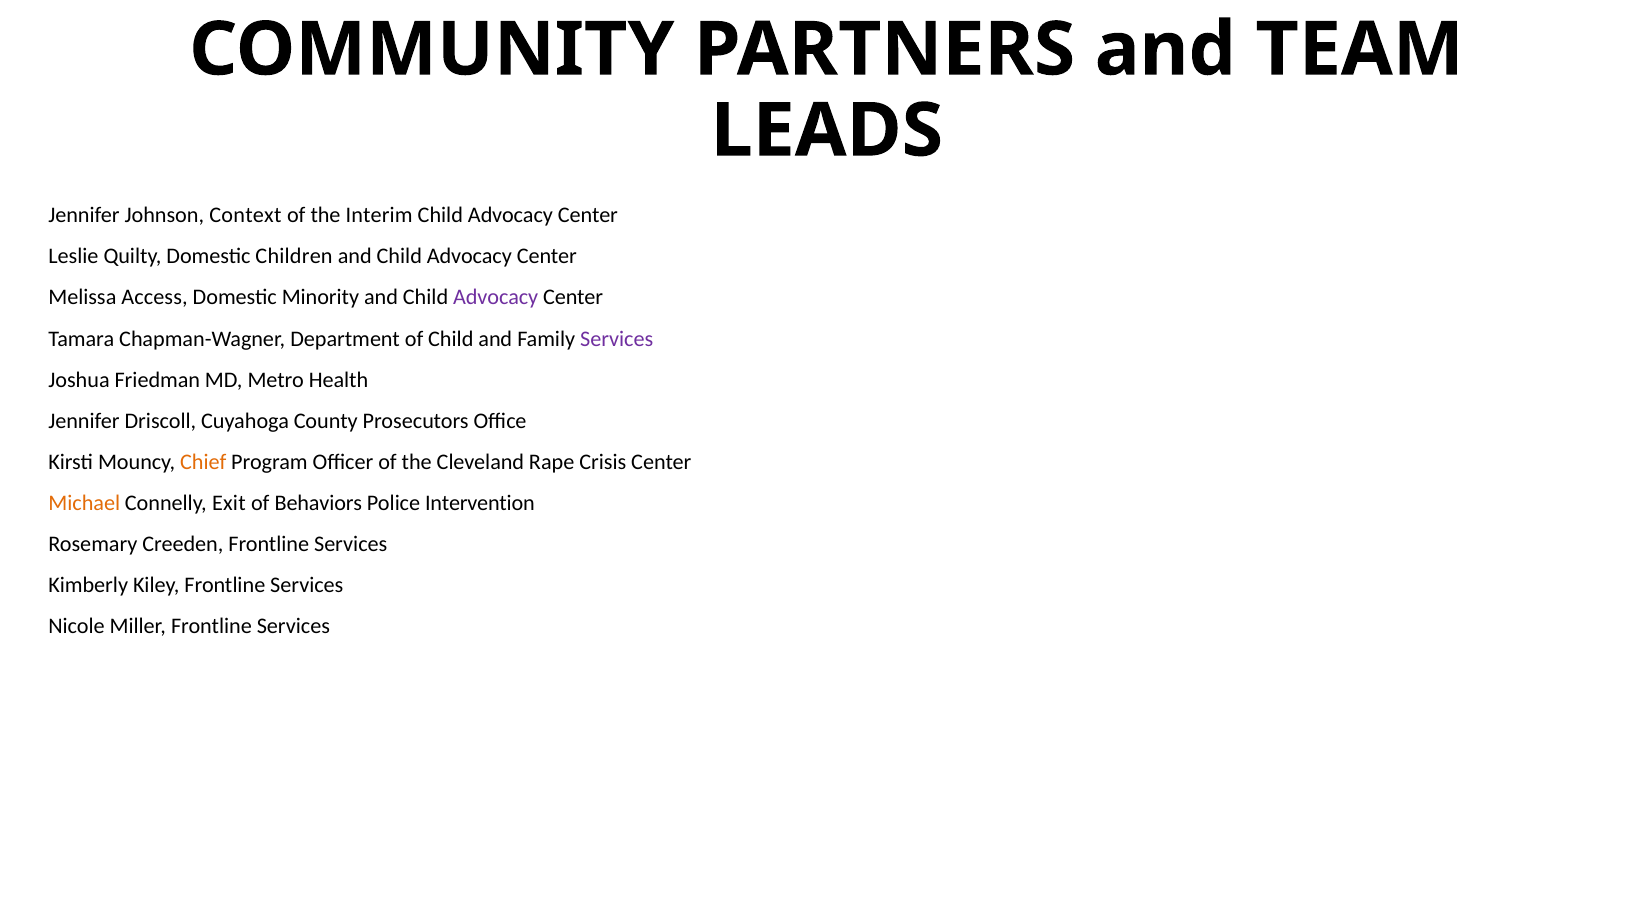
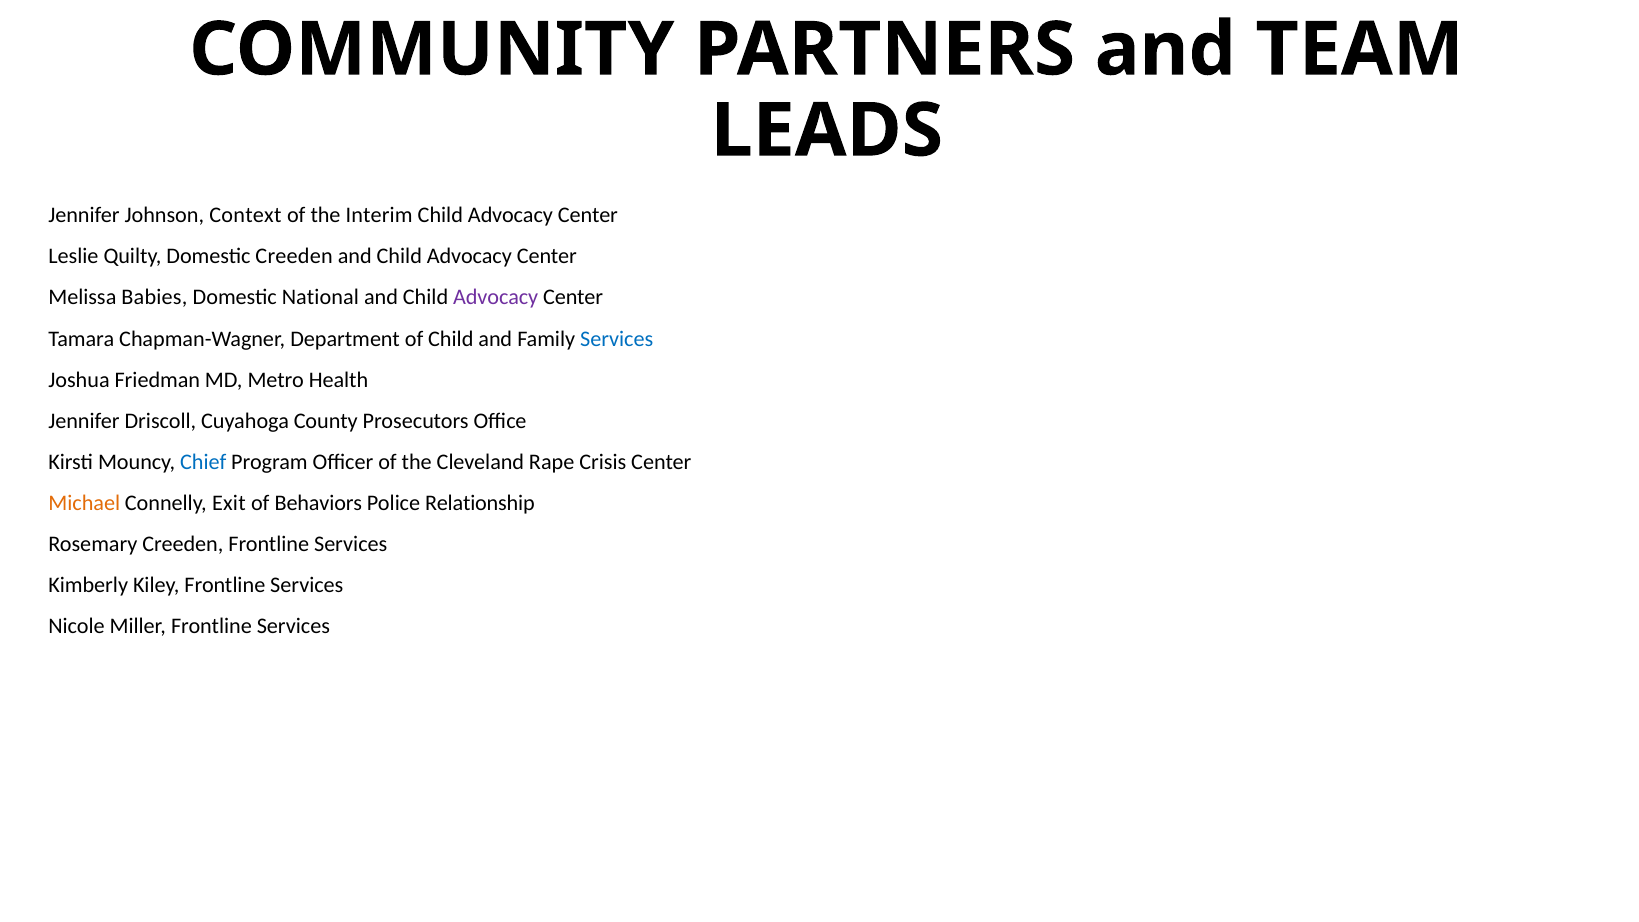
Domestic Children: Children -> Creeden (294, 256)
Access: Access -> Babies (154, 298)
Minority: Minority -> National (320, 298)
Services colour: purple -> blue (617, 339)
Chief colour: orange -> blue (203, 462)
Intervention: Intervention -> Relationship (480, 503)
